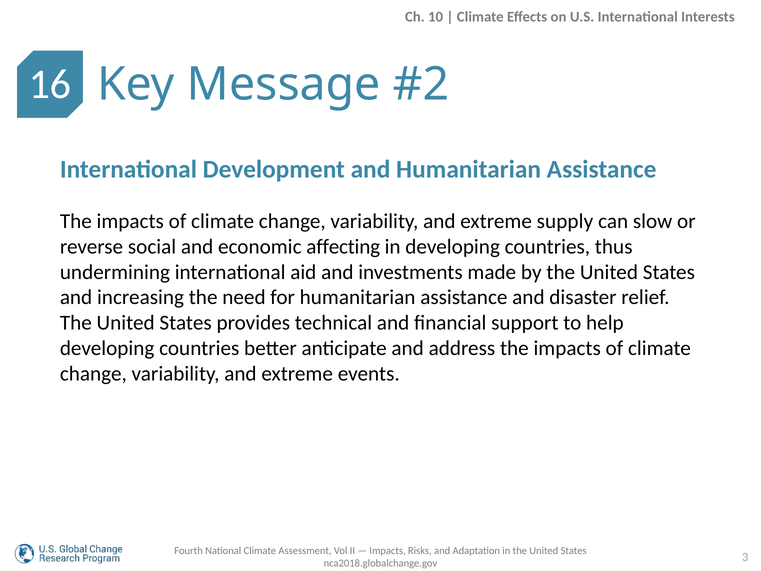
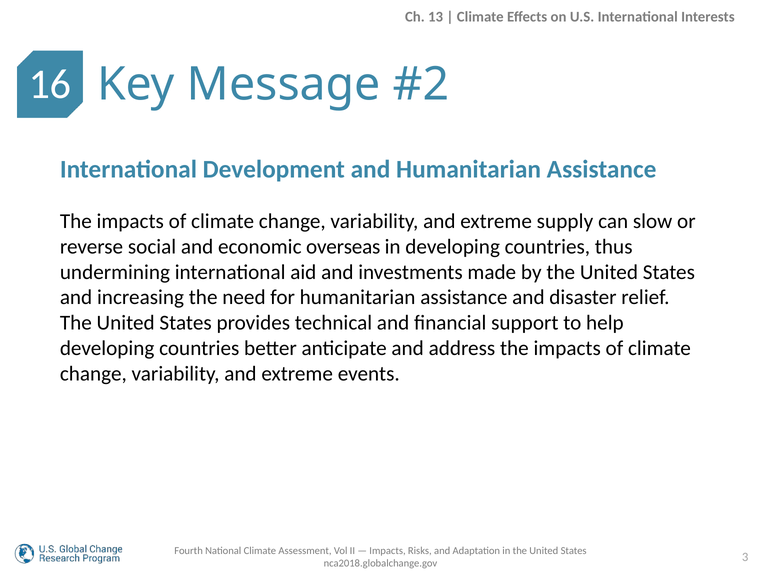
10: 10 -> 13 (436, 17)
affecting: affecting -> overseas (343, 247)
